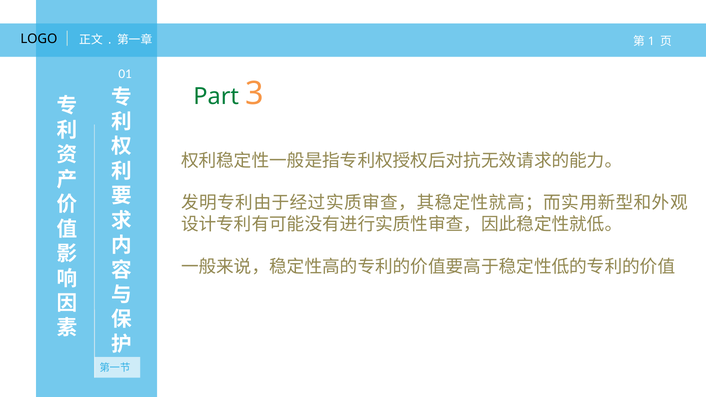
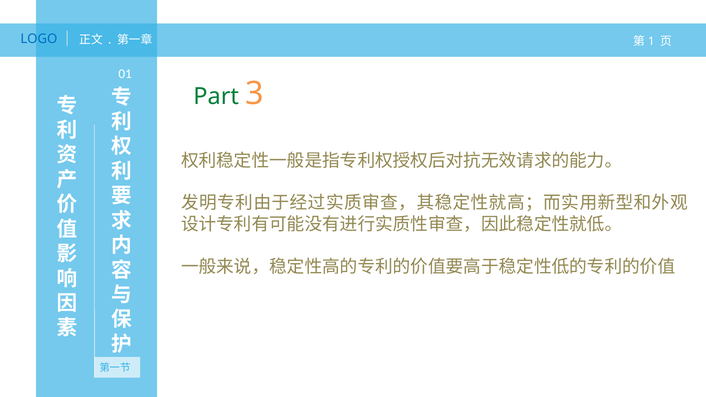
LOGO colour: black -> blue (39, 39)
